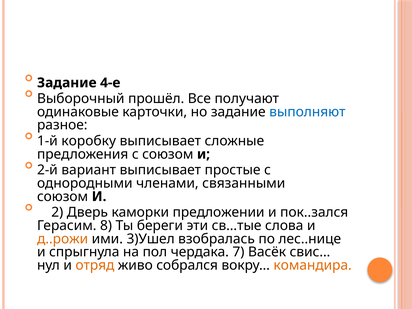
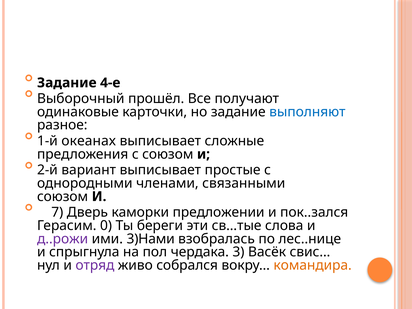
коробку: коробку -> океанах (89, 141)
2: 2 -> 7 (57, 212)
8: 8 -> 0 (106, 226)
д..рожи colour: orange -> purple (63, 239)
3)Ушел: 3)Ушел -> 3)Нами (151, 239)
7: 7 -> 3 (238, 252)
отряд colour: orange -> purple (95, 265)
